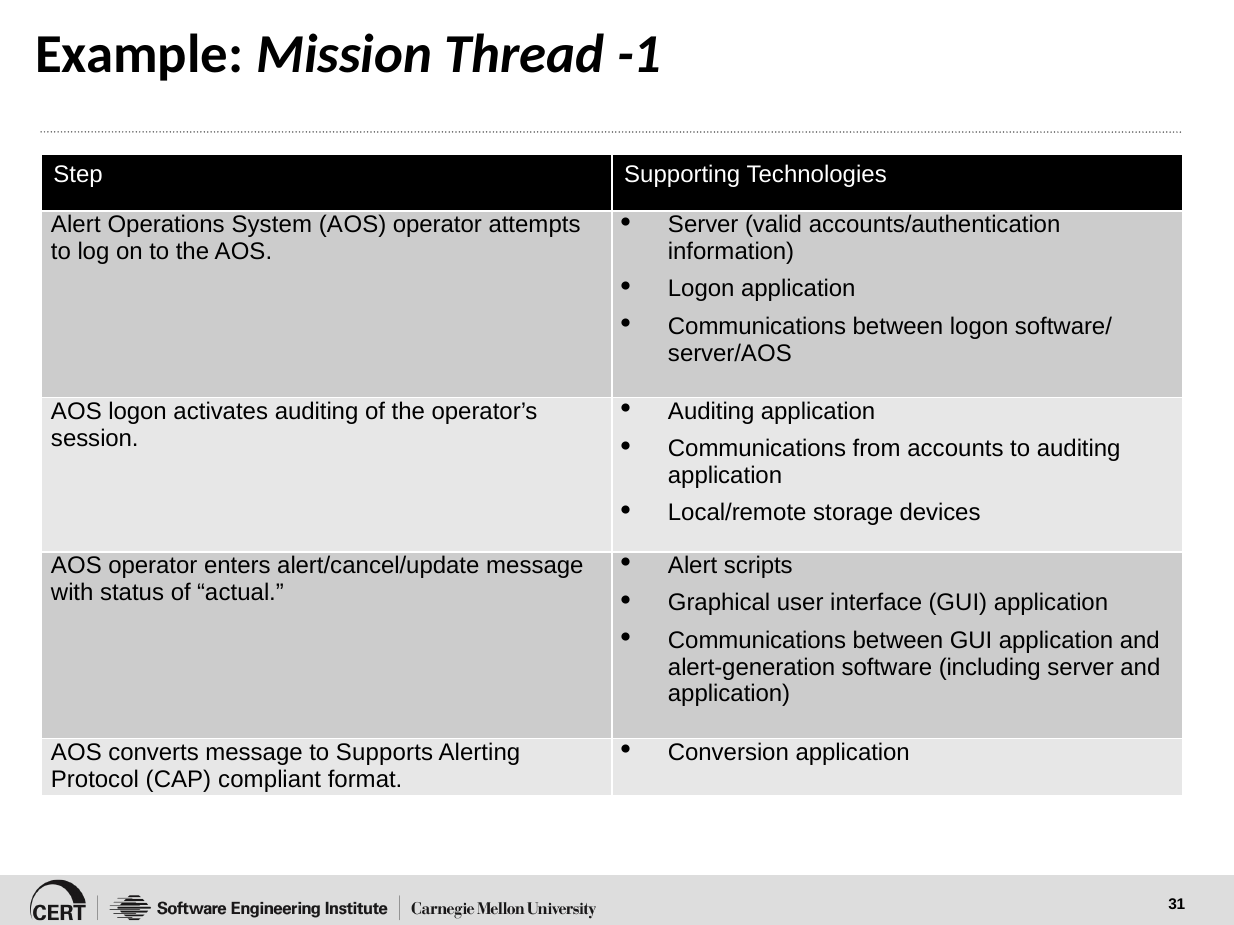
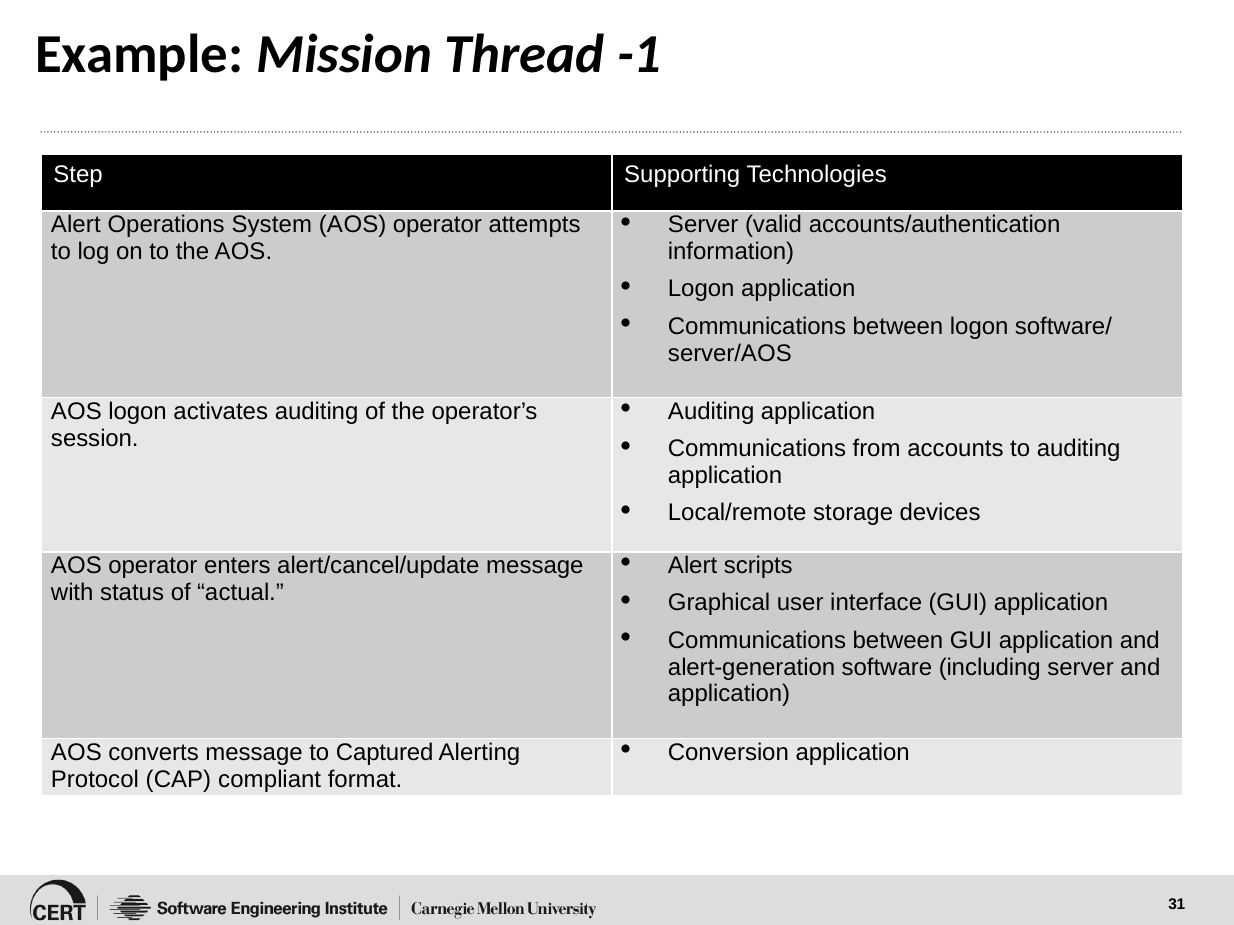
Supports: Supports -> Captured (385, 753)
